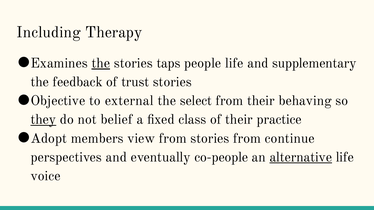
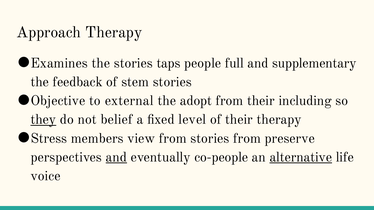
Including: Including -> Approach (49, 32)
the underline: present -> none (101, 63)
people life: life -> full (234, 63)
trust: trust -> stem (135, 82)
select: select -> adopt (196, 101)
behaving: behaving -> including (305, 101)
class: class -> level (192, 120)
their practice: practice -> therapy (279, 120)
Adopt: Adopt -> Stress (49, 139)
continue: continue -> preserve (290, 139)
and underline: none -> present (116, 157)
